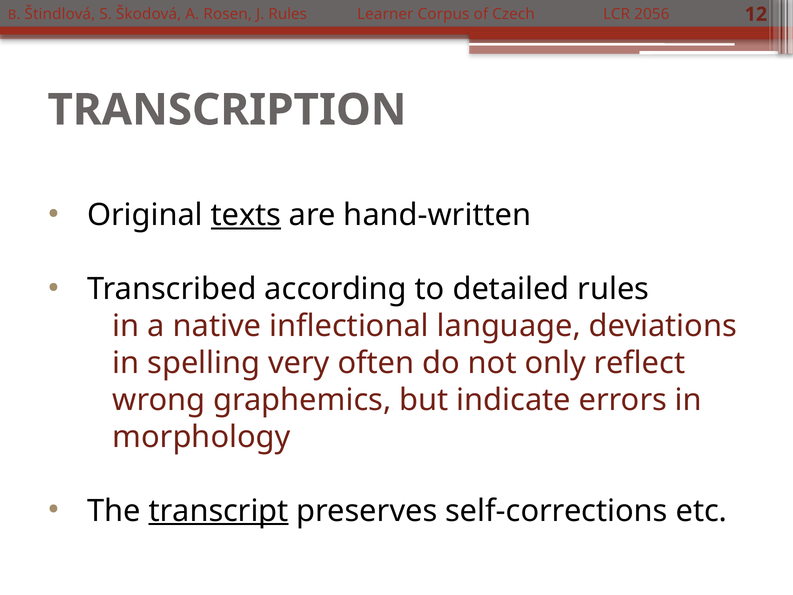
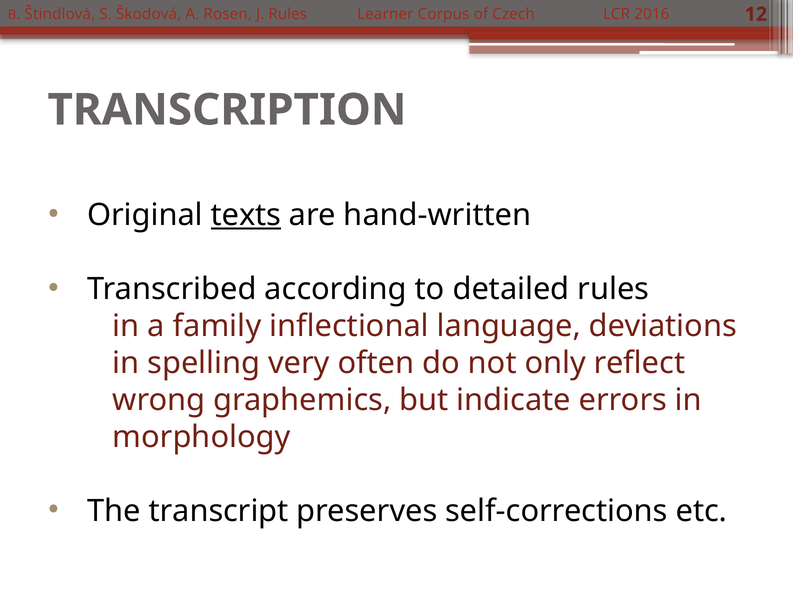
2056: 2056 -> 2016 (652, 14)
native: native -> family (217, 326)
transcript underline: present -> none (219, 511)
